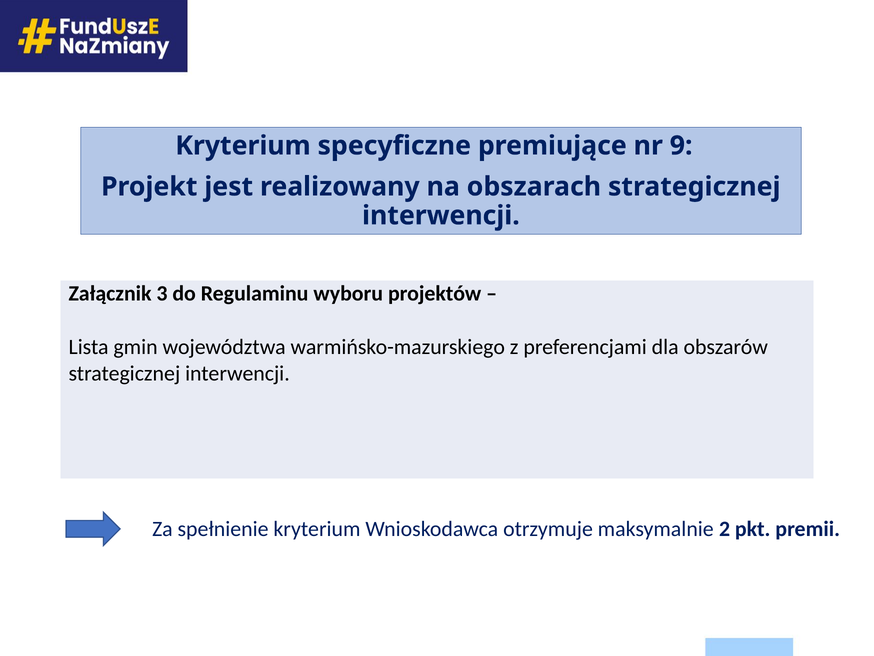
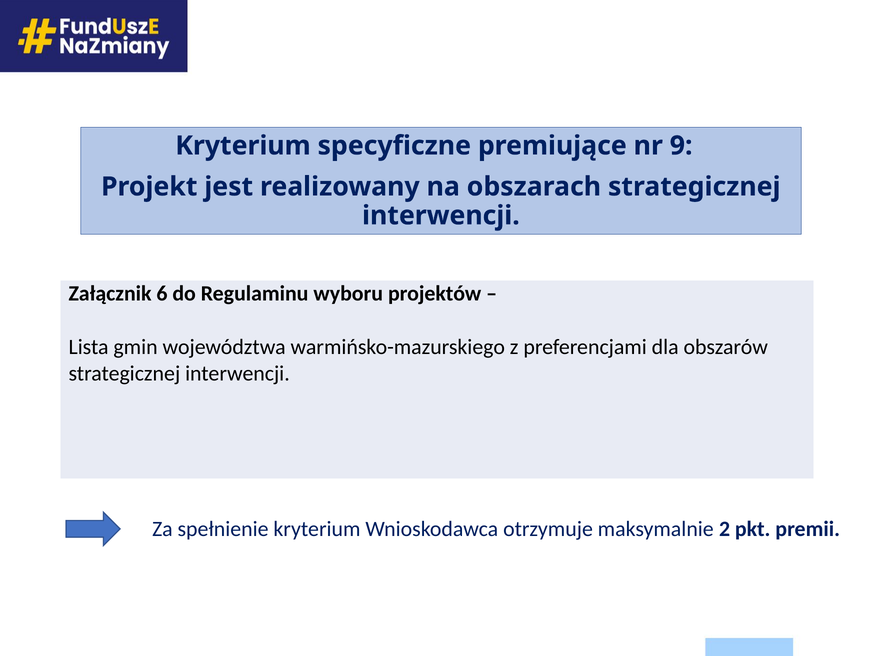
3: 3 -> 6 (162, 293)
